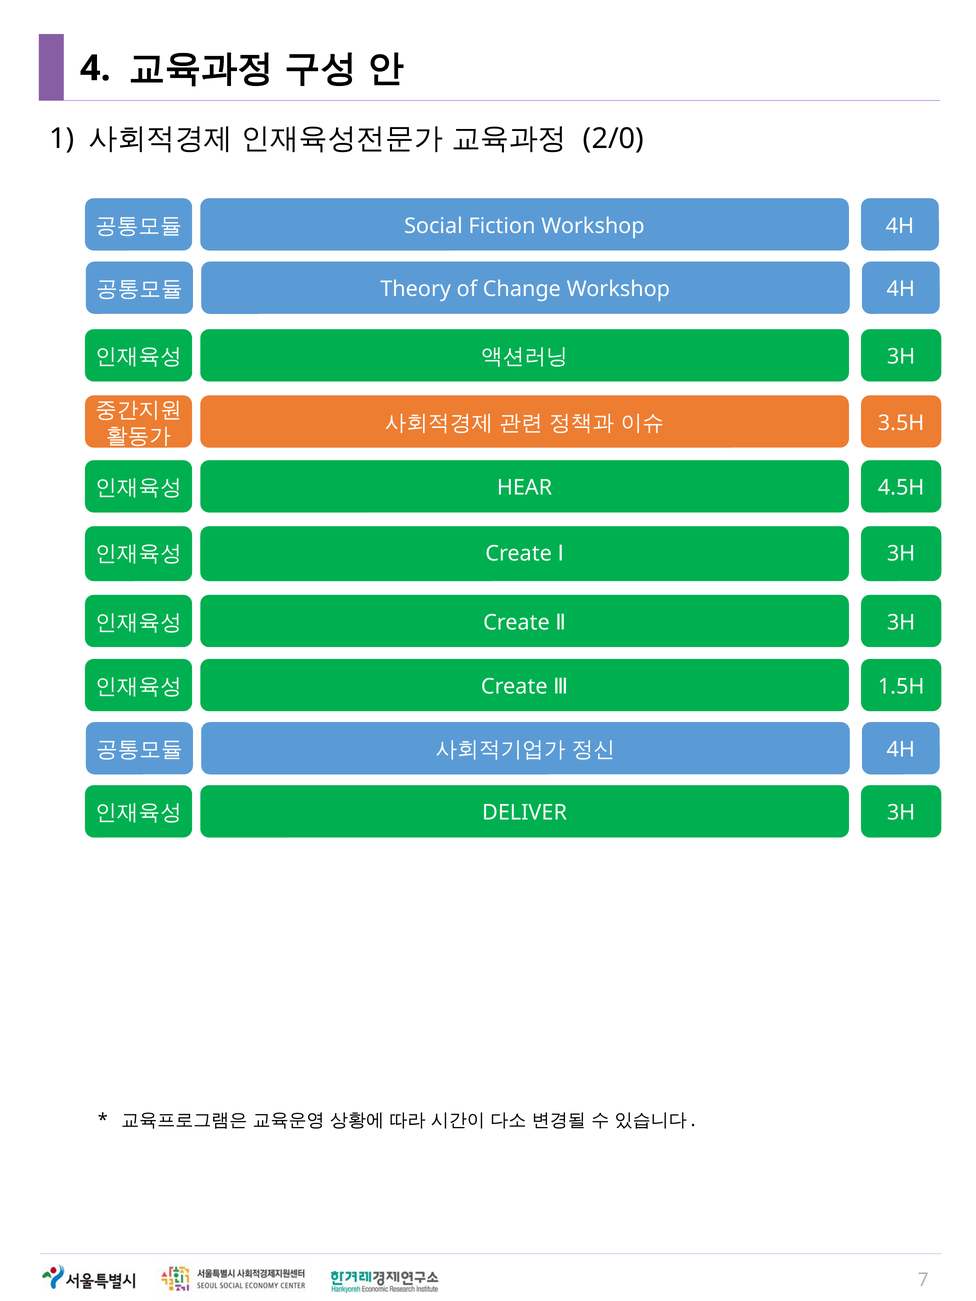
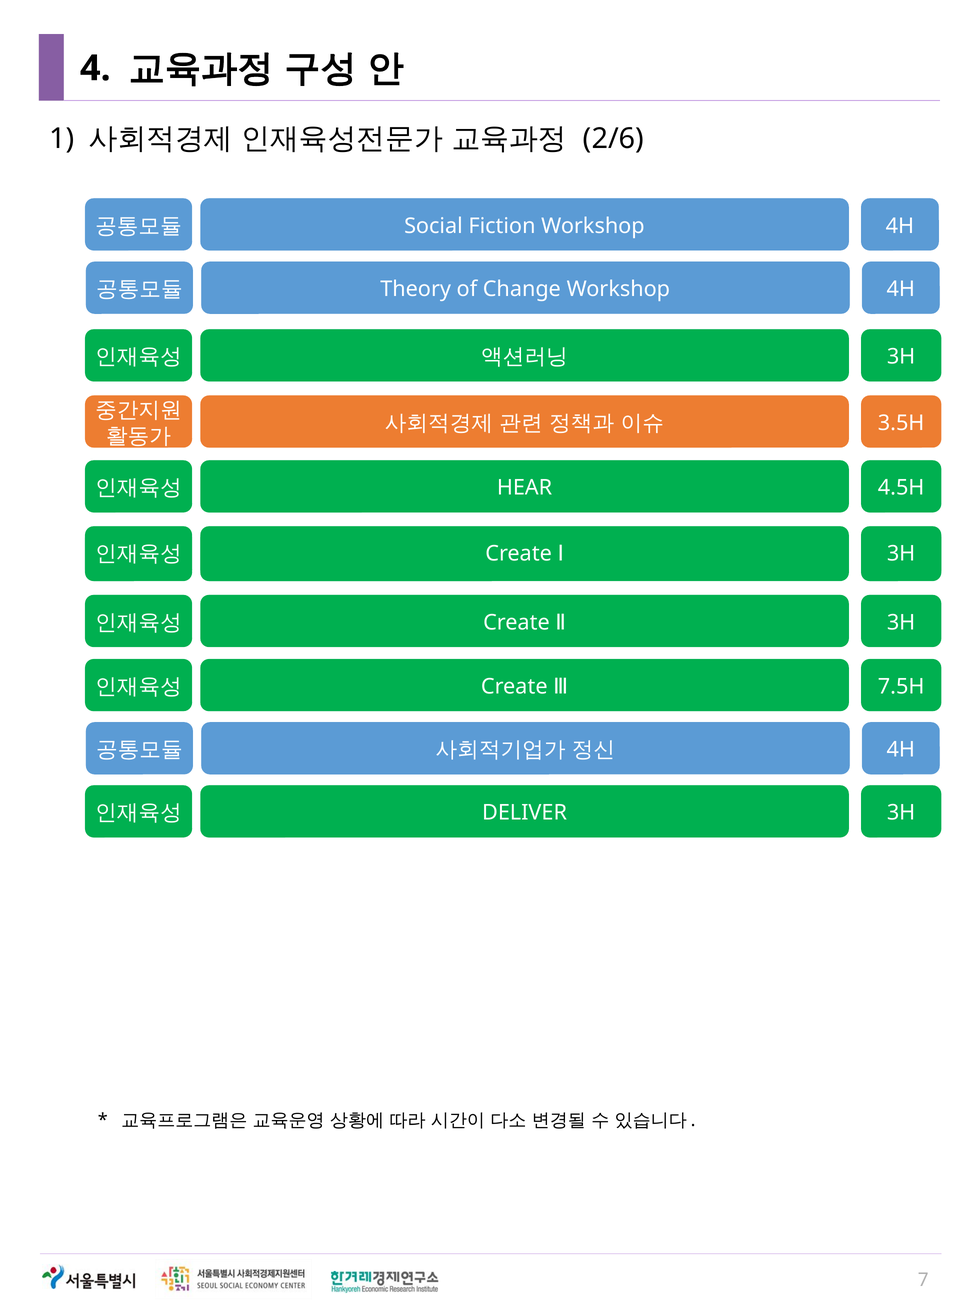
2/0: 2/0 -> 2/6 (613, 139)
1.5H: 1.5H -> 7.5H (901, 687)
